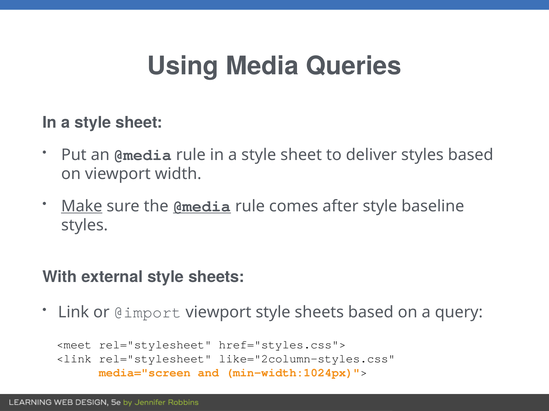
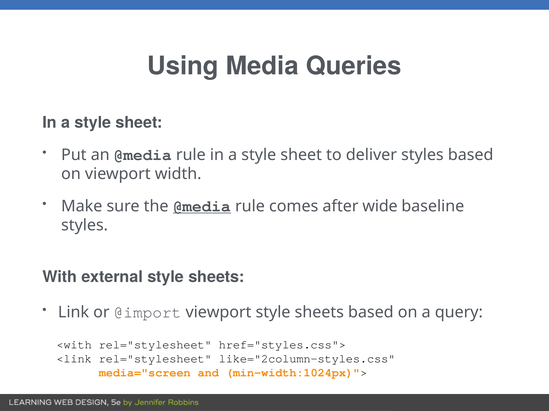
Make underline: present -> none (82, 206)
after style: style -> wide (380, 206)
<meet: <meet -> <with (74, 345)
